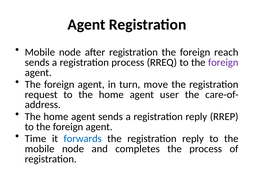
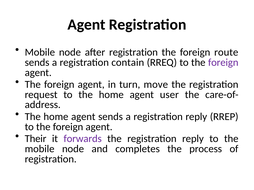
reach: reach -> route (226, 52)
registration process: process -> contain (128, 63)
Time: Time -> Their (36, 139)
forwards colour: blue -> purple (83, 139)
